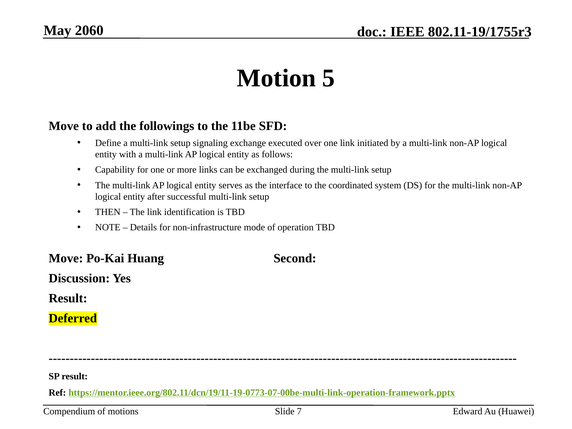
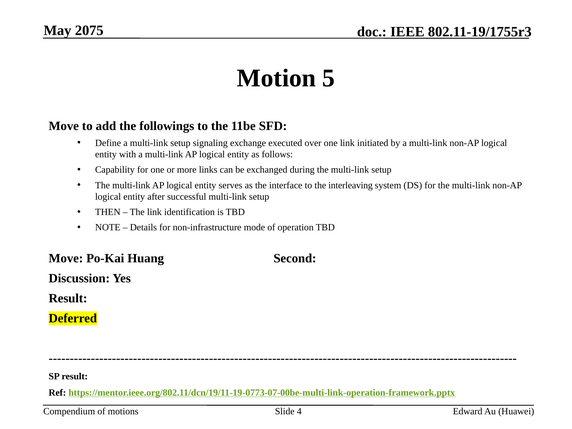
2060: 2060 -> 2075 (89, 30)
coordinated: coordinated -> interleaving (351, 185)
7: 7 -> 4 (299, 411)
